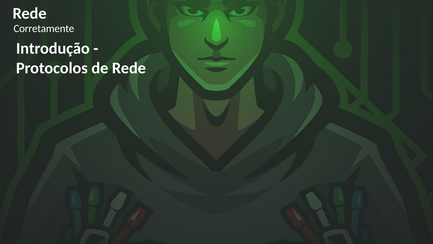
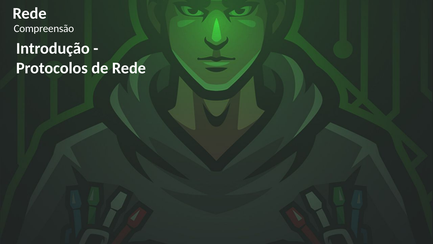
Corretamente: Corretamente -> Compreensão (44, 29)
